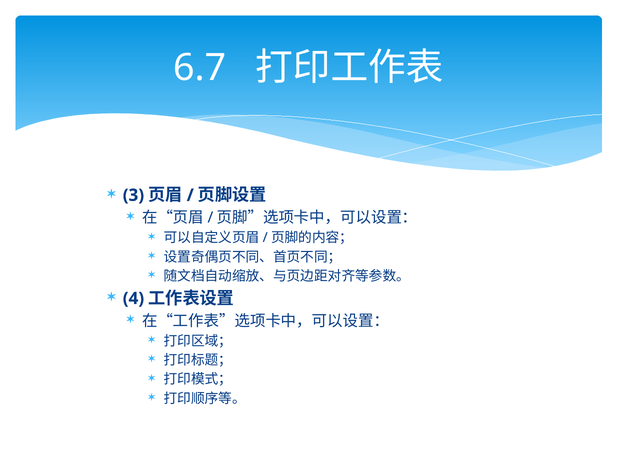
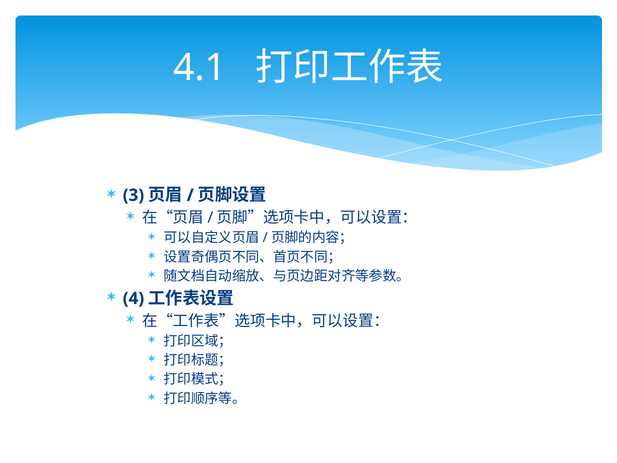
6.7: 6.7 -> 4.1 (200, 68)
